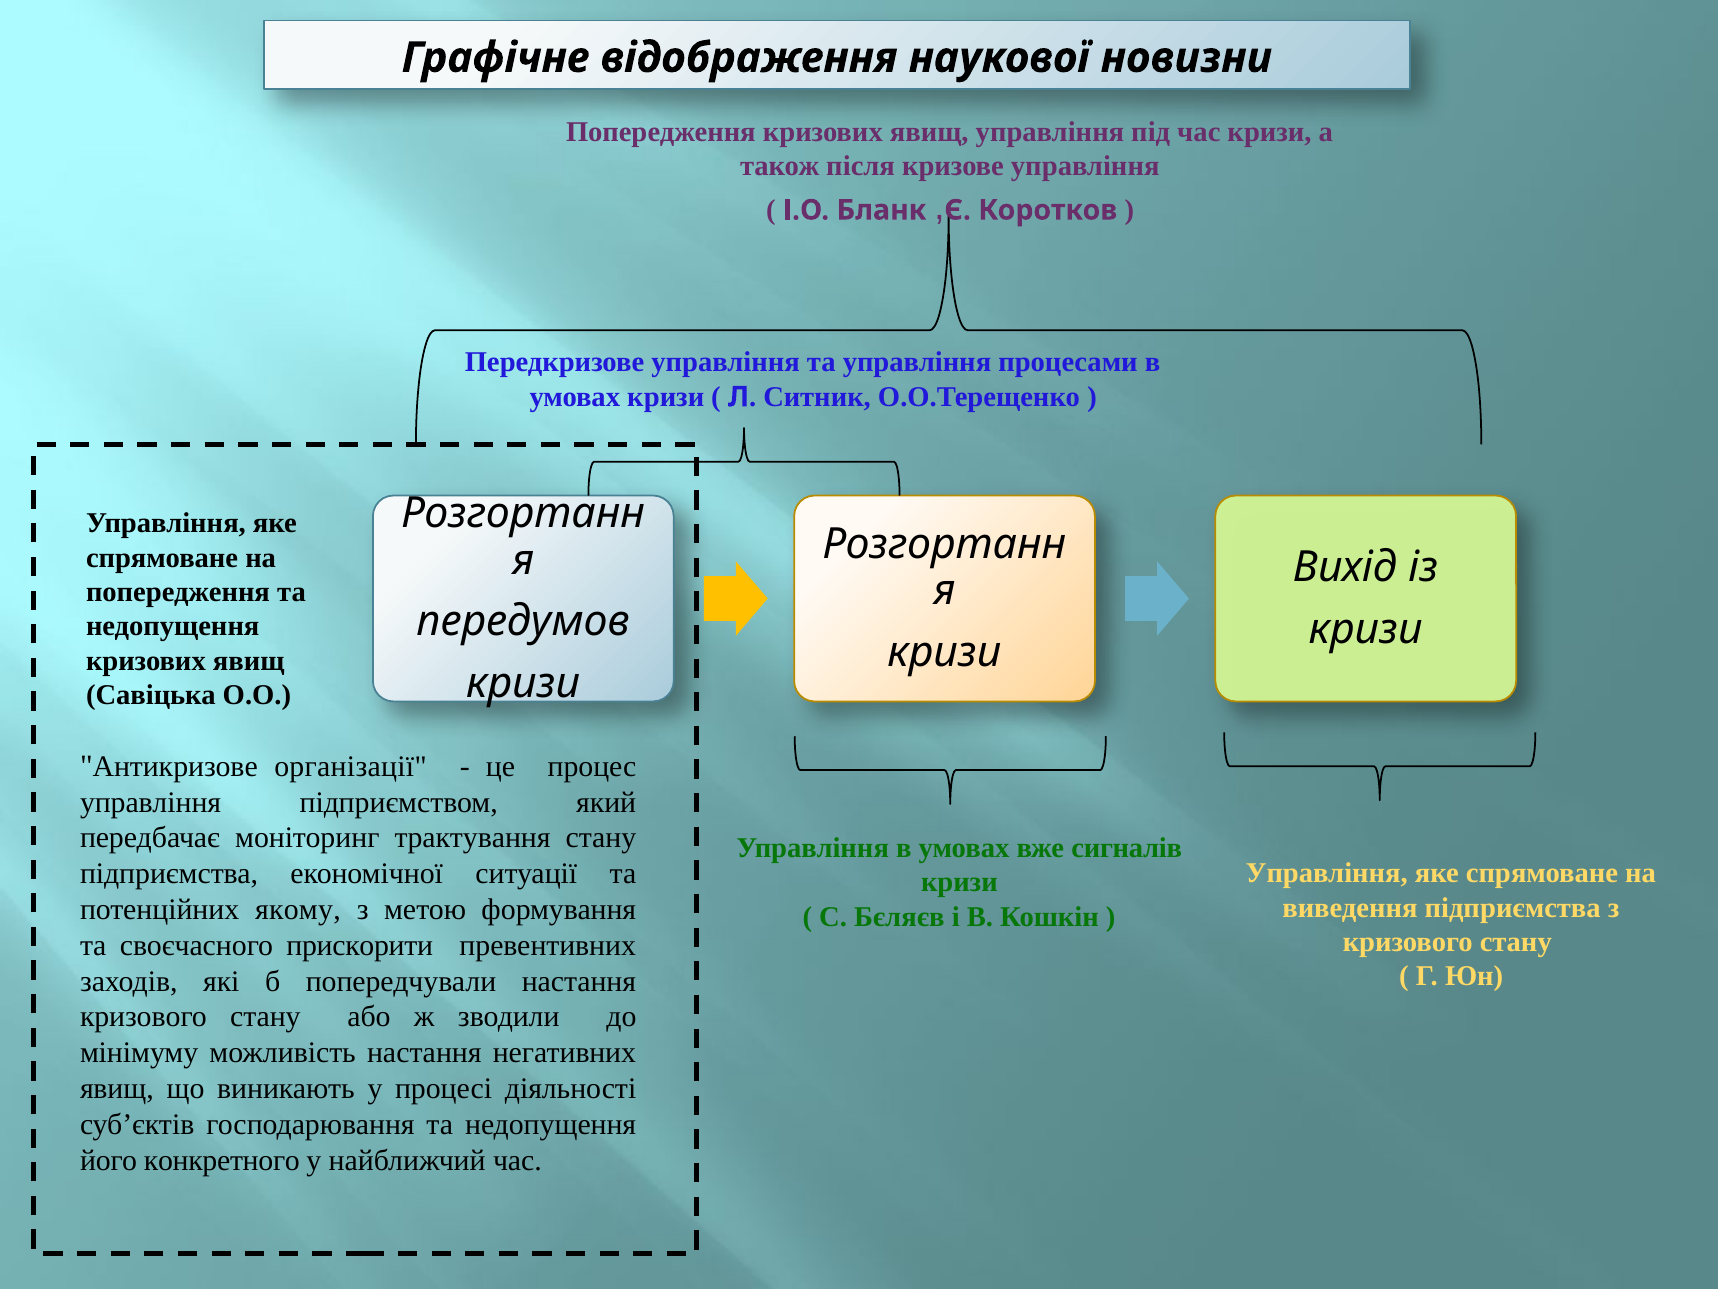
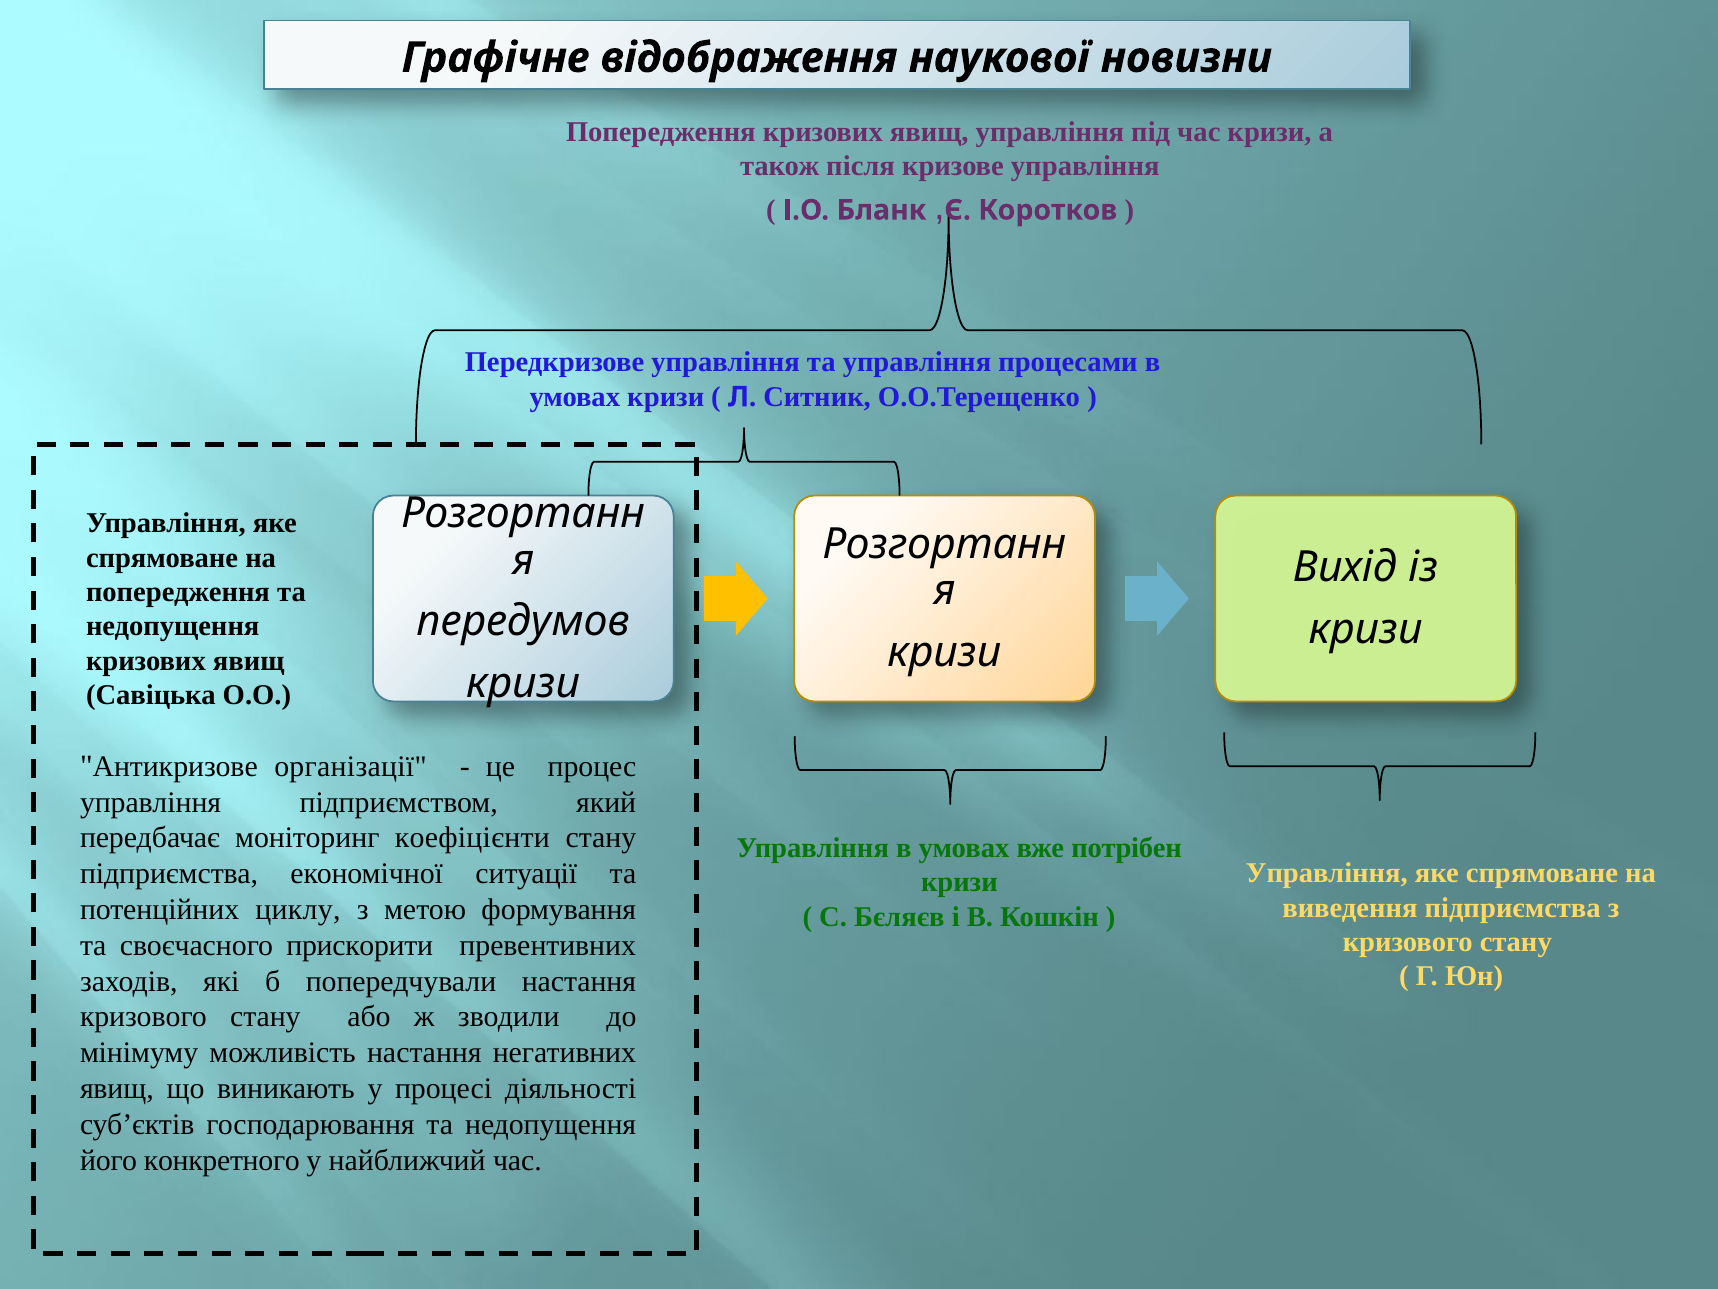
трактування: трактування -> коефіцієнти (472, 838)
сигналів: сигналів -> потрібен (1127, 848)
якому: якому -> циклу (298, 909)
